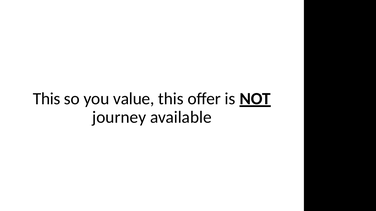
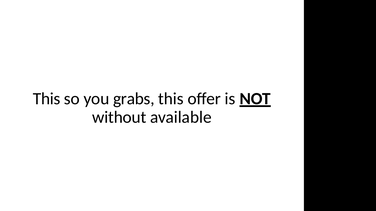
value: value -> grabs (134, 99)
journey: journey -> without (119, 118)
